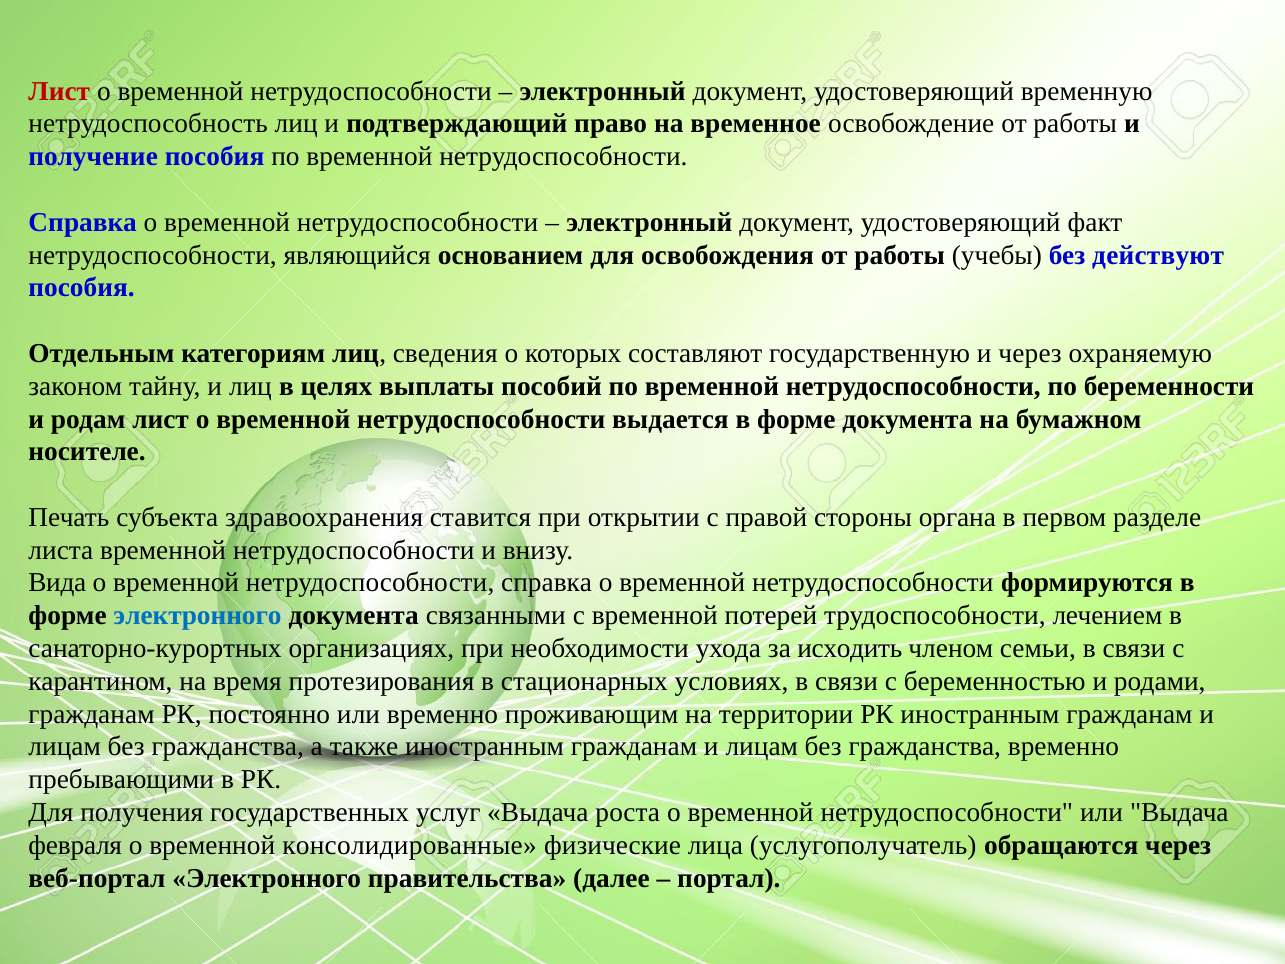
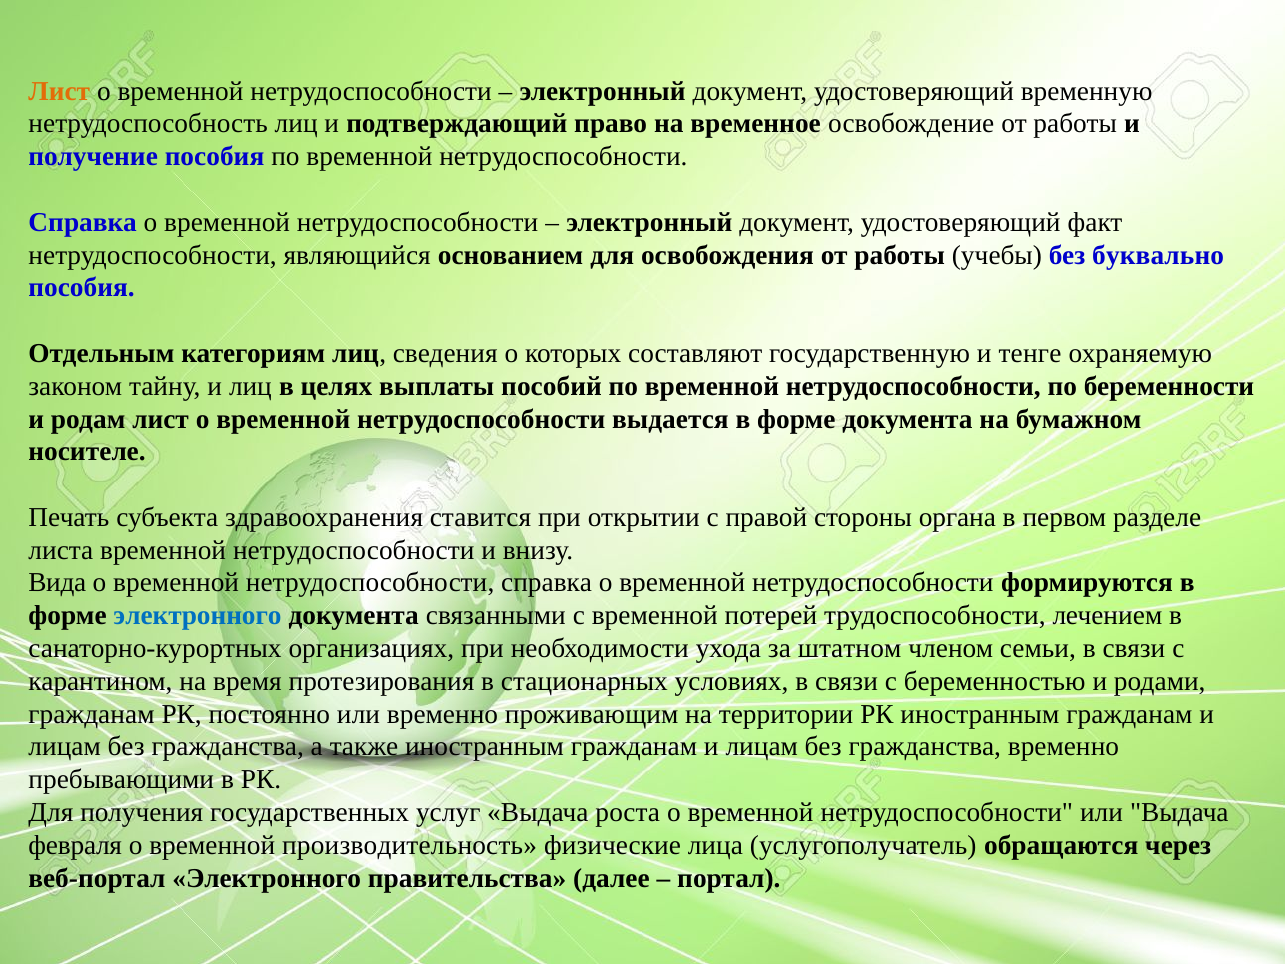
Лист colour: red -> orange (59, 91)
действуют: действуют -> буквально (1158, 255)
и через: через -> тенге (1030, 353)
исходить: исходить -> штатном (850, 648)
консолидированные: консолидированные -> производительность (410, 845)
